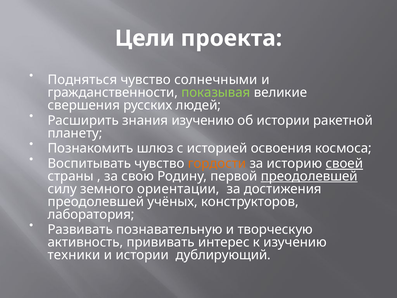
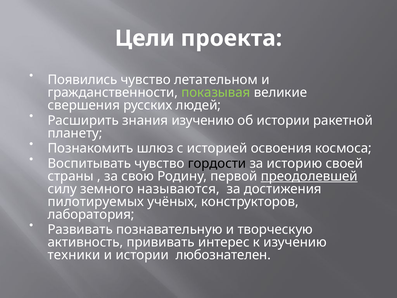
Подняться: Подняться -> Появились (82, 80)
солнечными: солнечными -> летательном (216, 80)
гордости colour: orange -> black (217, 163)
своей underline: present -> none (344, 163)
ориентации: ориентации -> называются (178, 189)
преодолевшей: преодолевшей -> пилотируемых (96, 202)
дублирующий: дублирующий -> любознателен (223, 255)
